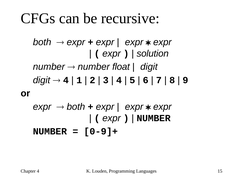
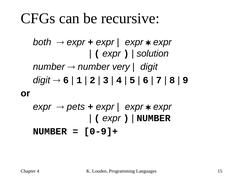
float: float -> very (121, 67)
4: 4 -> 6 (66, 80)
both: both -> pets (76, 106)
